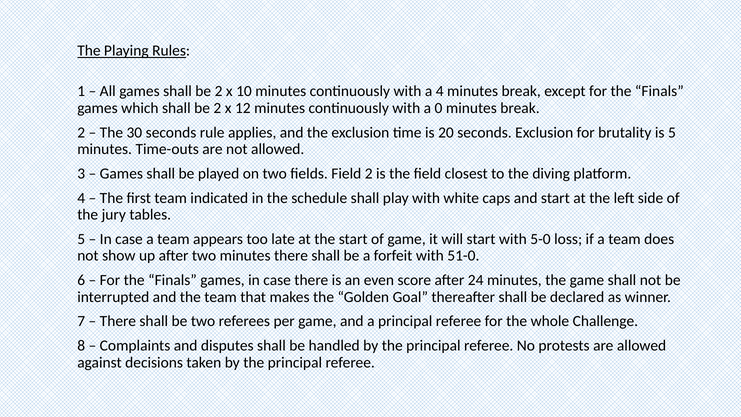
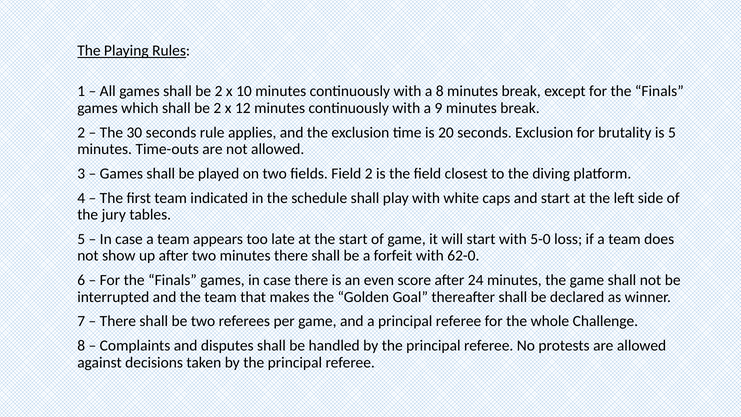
a 4: 4 -> 8 (440, 91)
0: 0 -> 9 (439, 108)
51-0: 51-0 -> 62-0 (463, 256)
